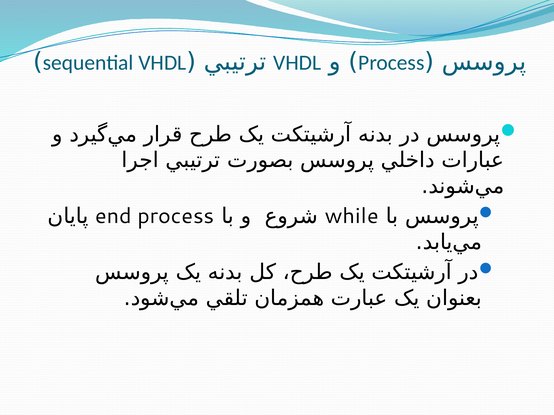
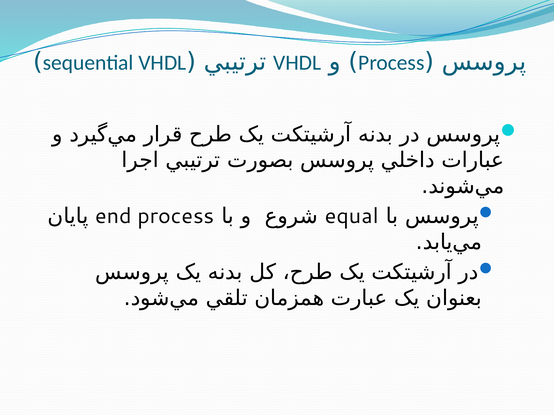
while: while -> equal (352, 216)
